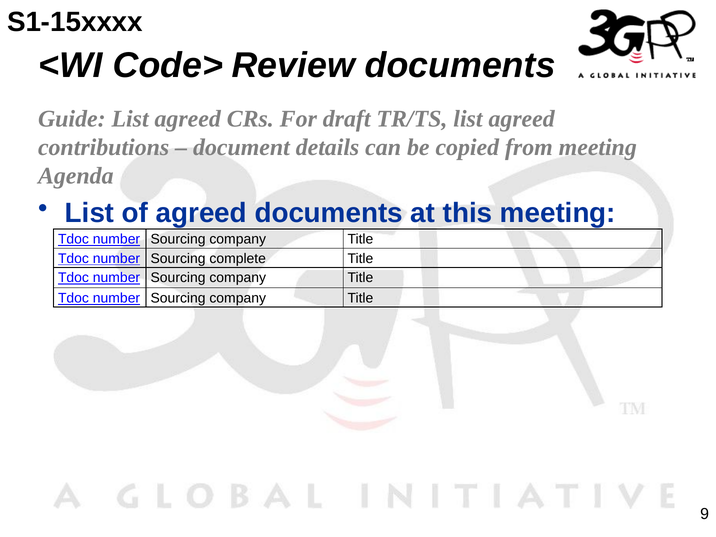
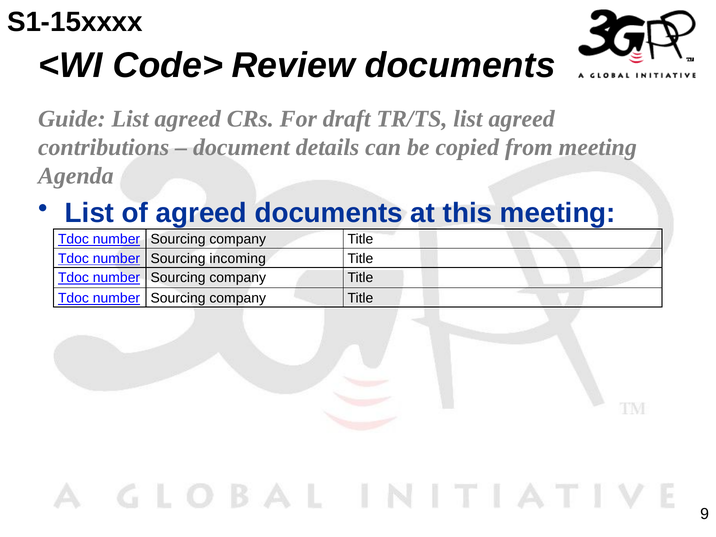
complete: complete -> incoming (238, 259)
